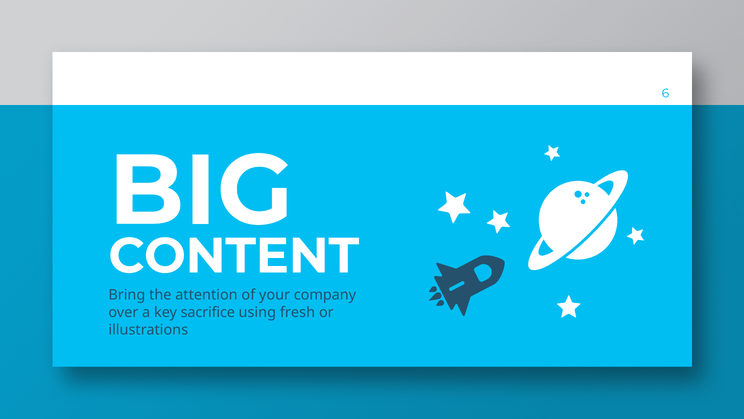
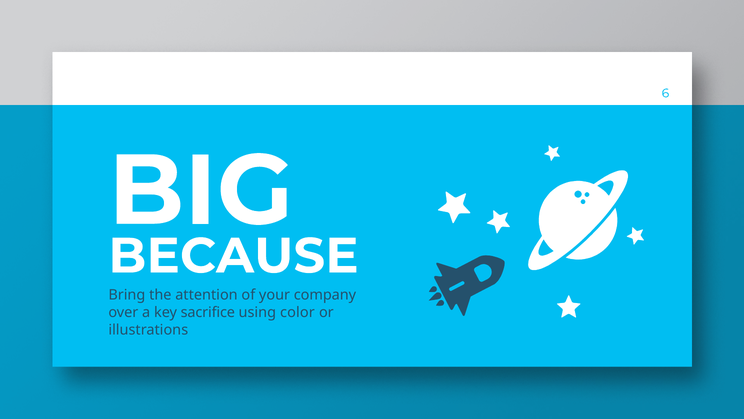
CONTENT: CONTENT -> BECAUSE (234, 256)
fresh: fresh -> color (297, 312)
